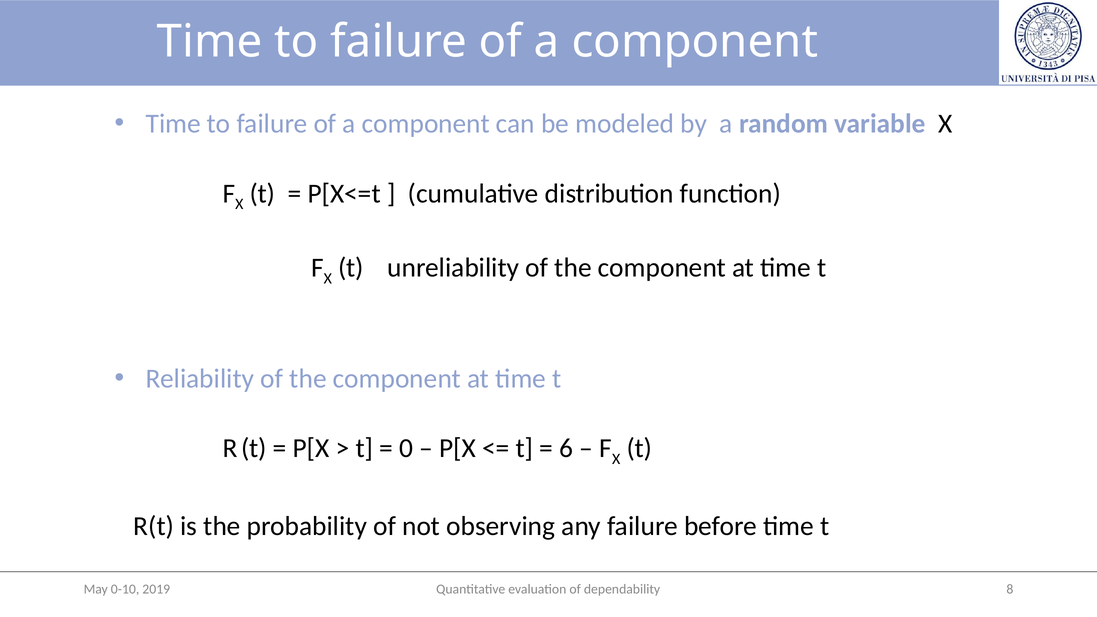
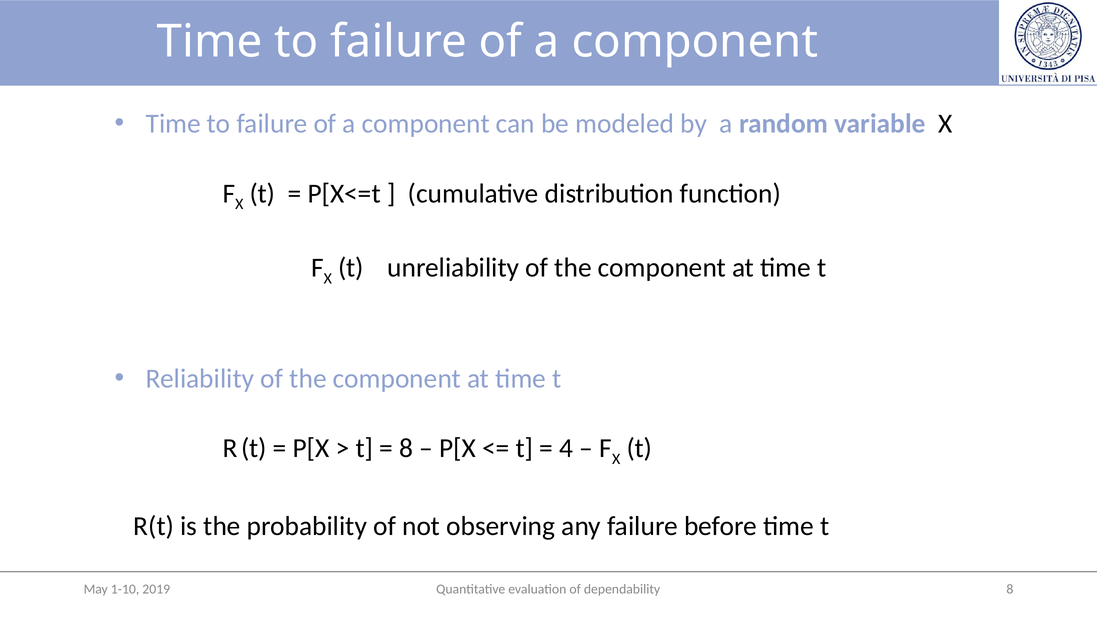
0: 0 -> 8 (406, 448)
6: 6 -> 4 (566, 448)
0-10: 0-10 -> 1-10 (125, 589)
